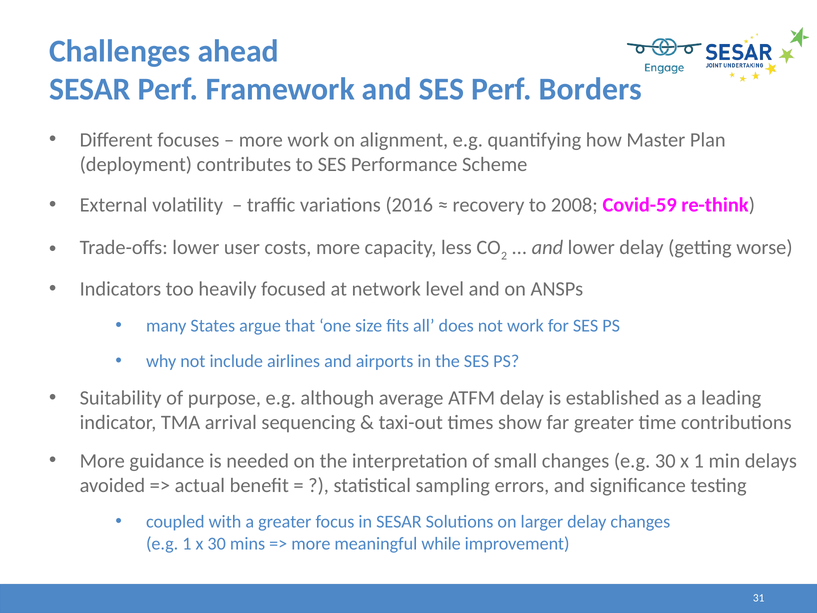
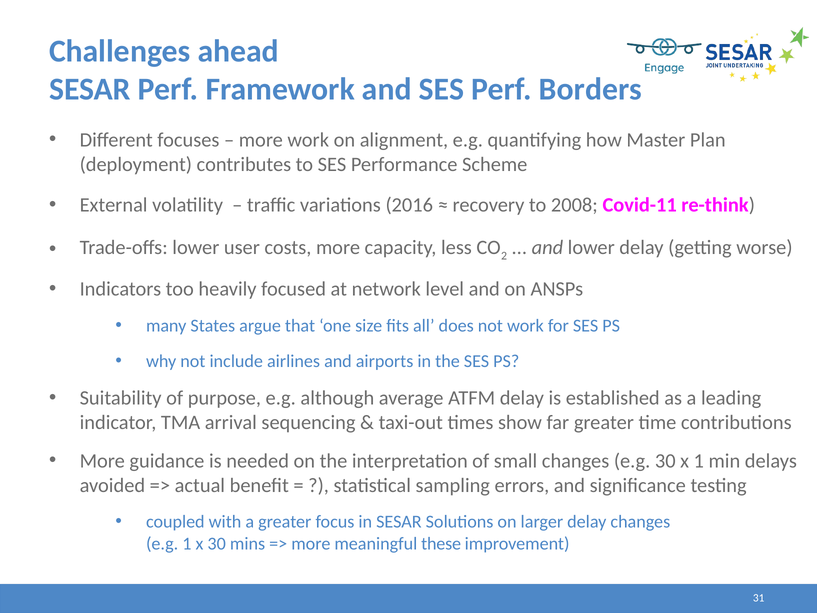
Covid-59: Covid-59 -> Covid-11 (640, 205)
while: while -> these (441, 543)
